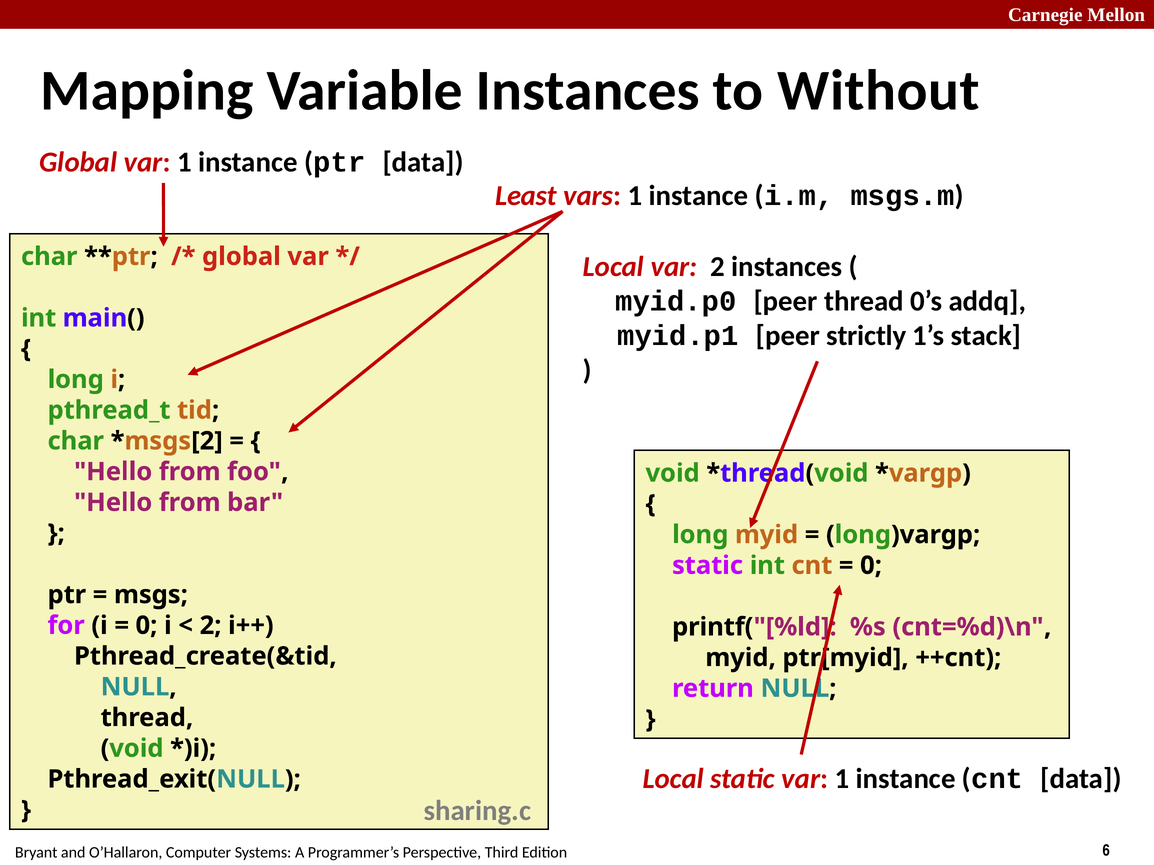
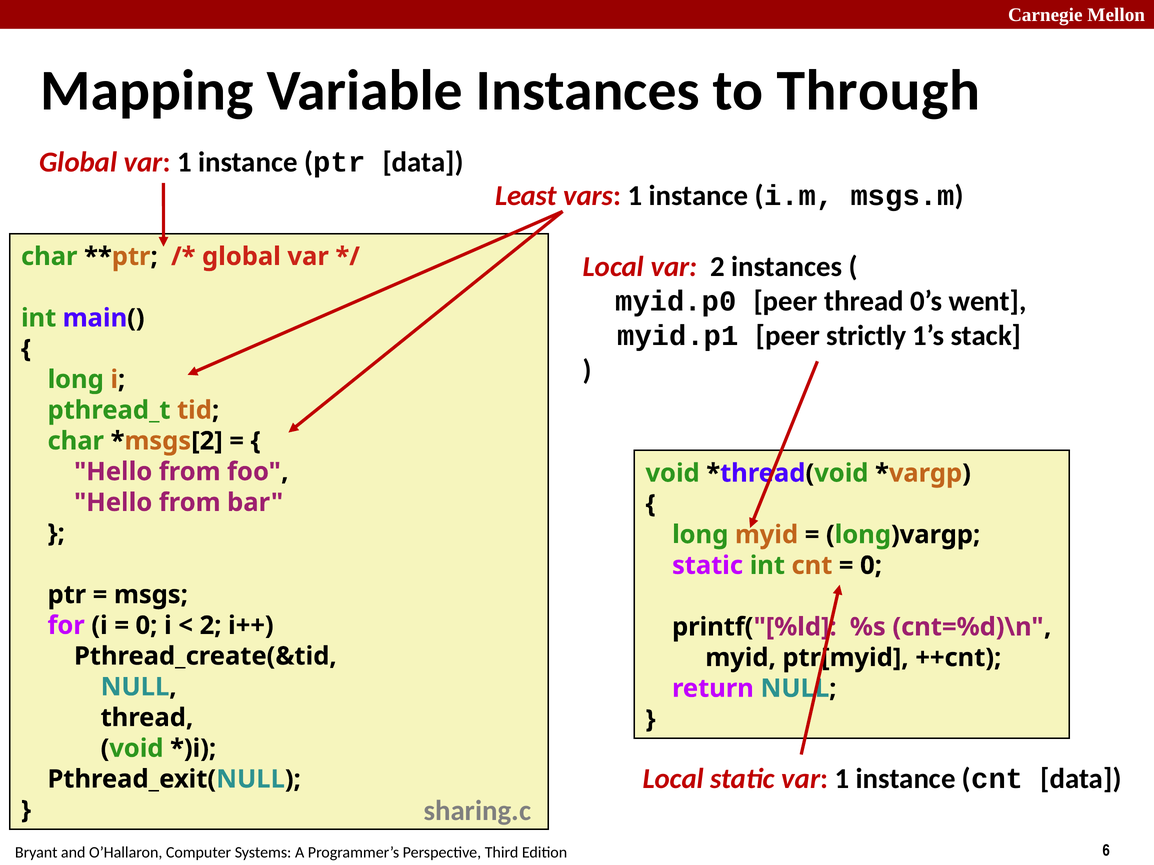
Without: Without -> Through (879, 91)
addq: addq -> went (988, 301)
